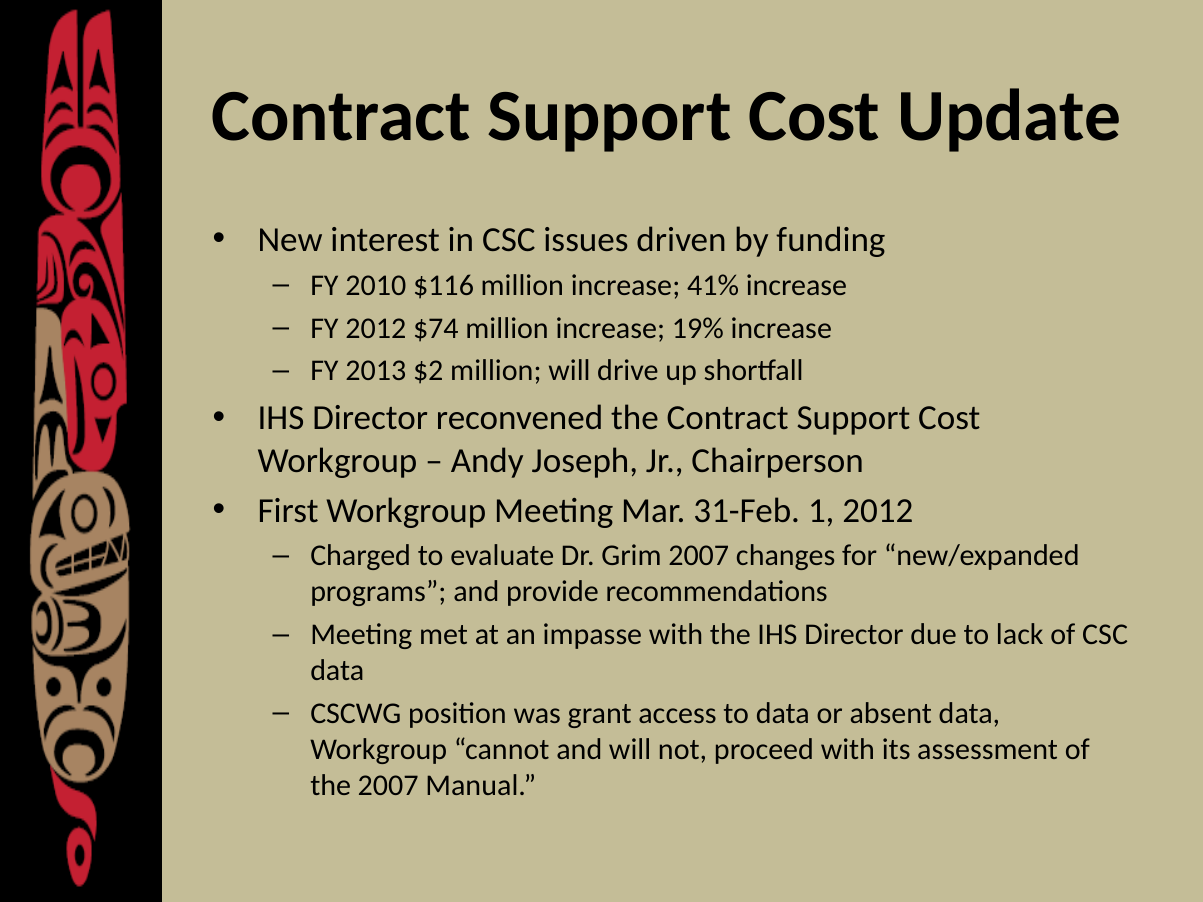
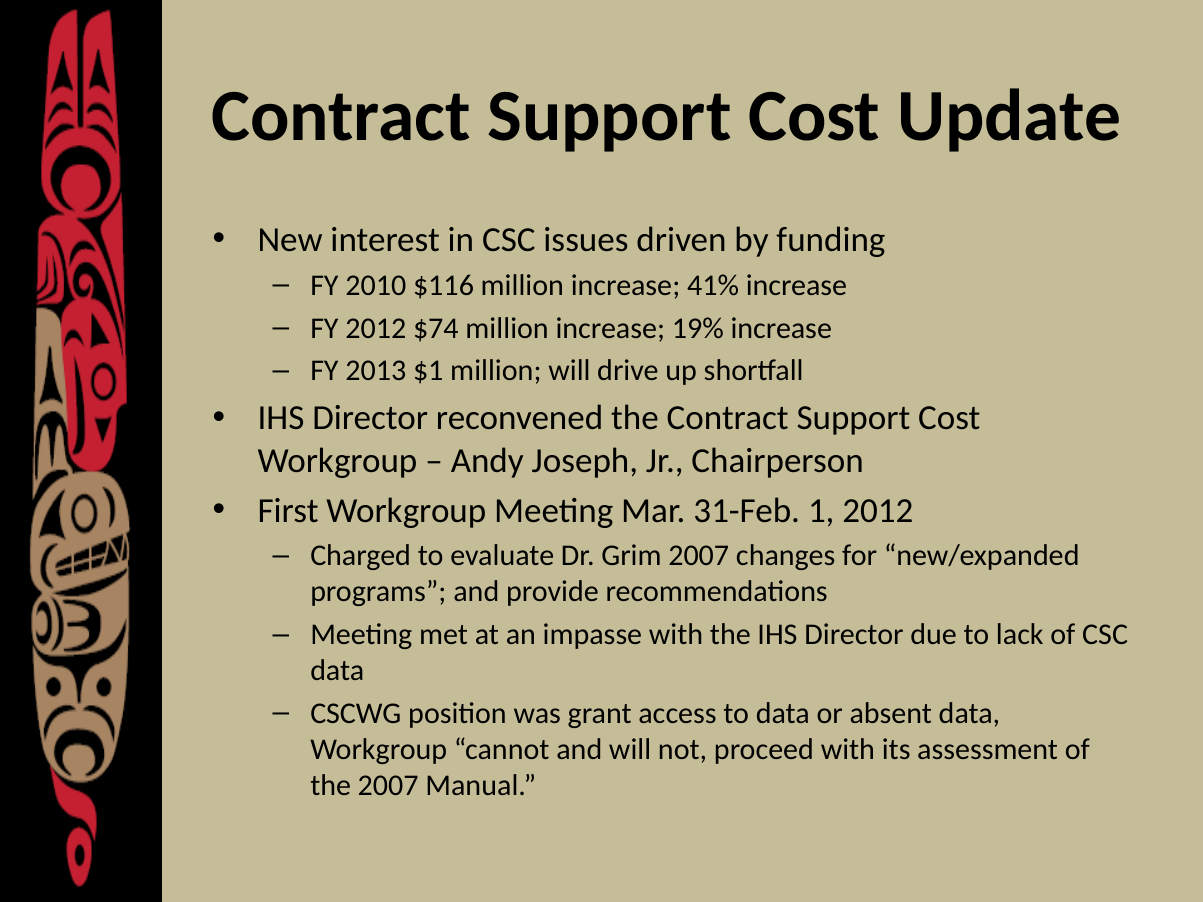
$2: $2 -> $1 (428, 371)
